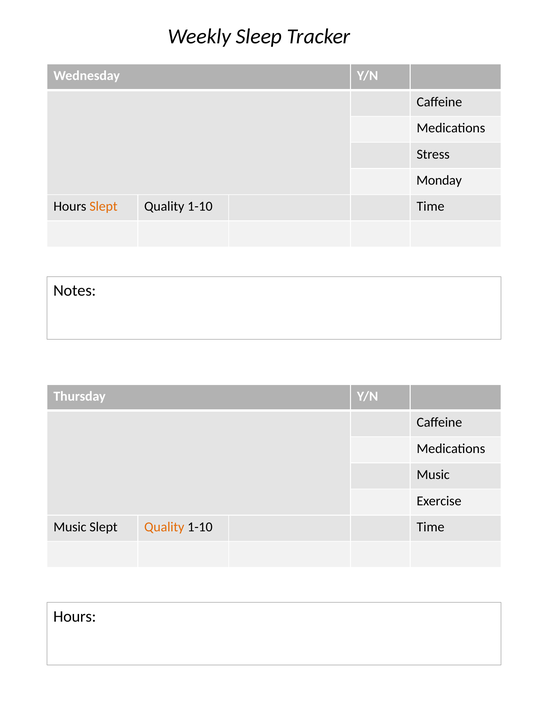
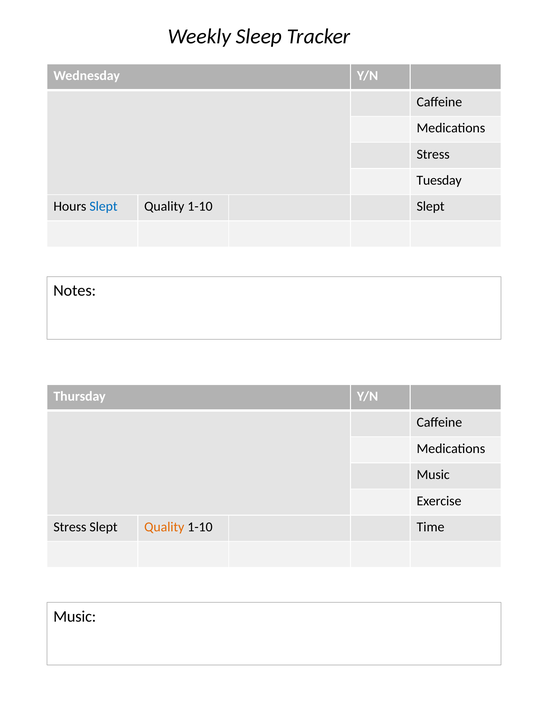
Monday: Monday -> Tuesday (439, 180)
Slept colour: orange -> blue (103, 207)
Time: Time -> Slept (431, 207)
Music: Music -> Stress (70, 527)
Hours: Hours -> Music (75, 617)
